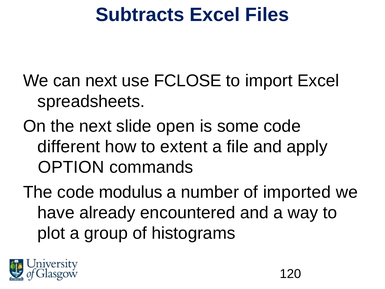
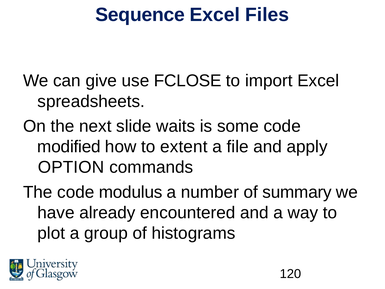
Subtracts: Subtracts -> Sequence (140, 15)
can next: next -> give (101, 81)
open: open -> waits (176, 126)
different: different -> modified (69, 147)
imported: imported -> summary (297, 192)
